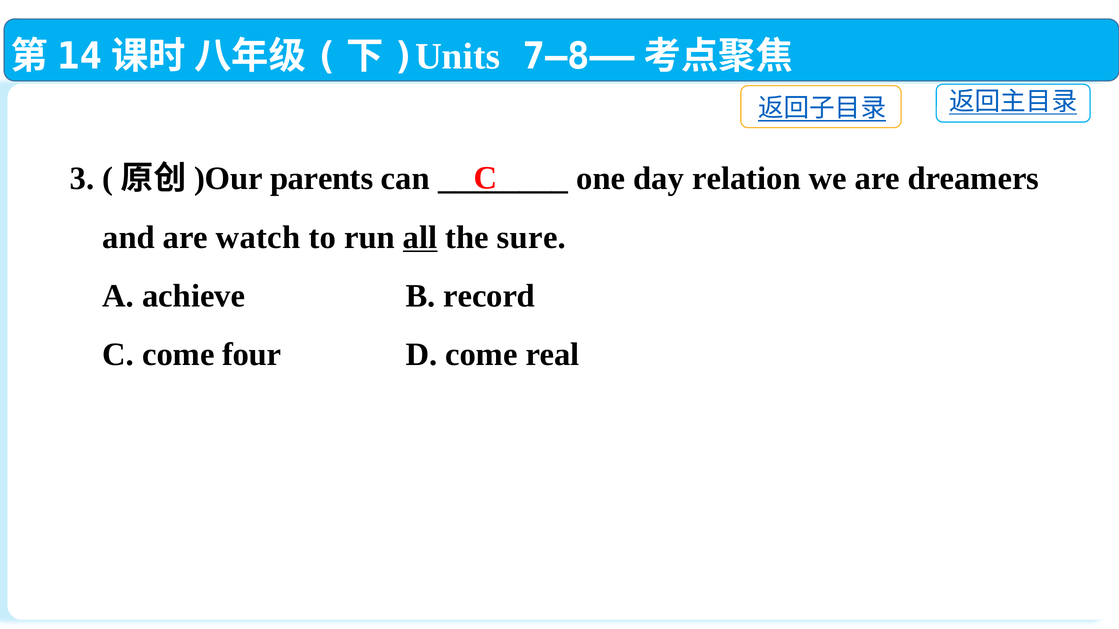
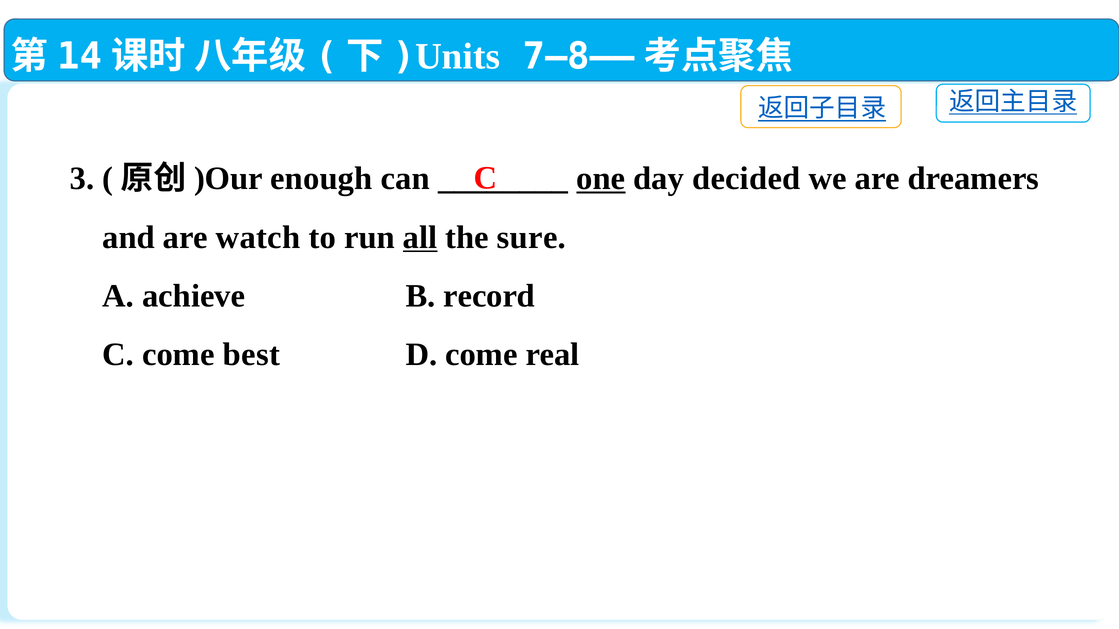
parents: parents -> enough (321, 179)
one underline: none -> present (601, 179)
relation: relation -> decided (746, 179)
four: four -> best (251, 355)
